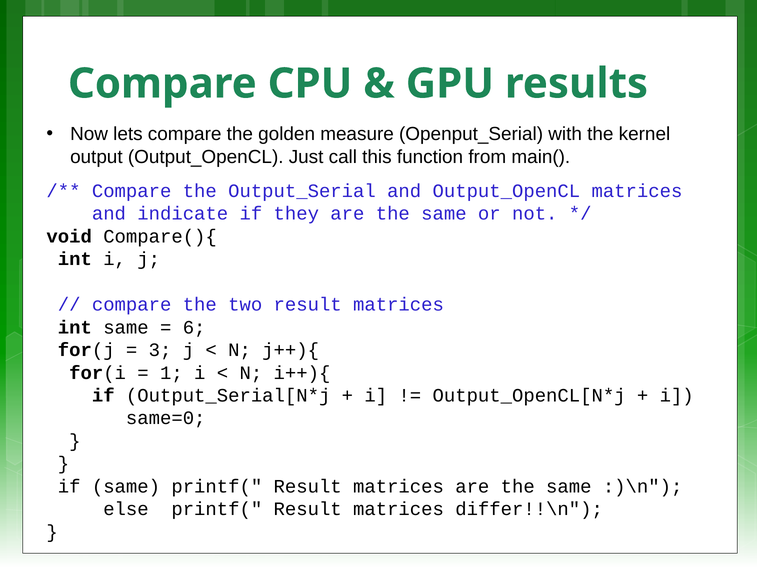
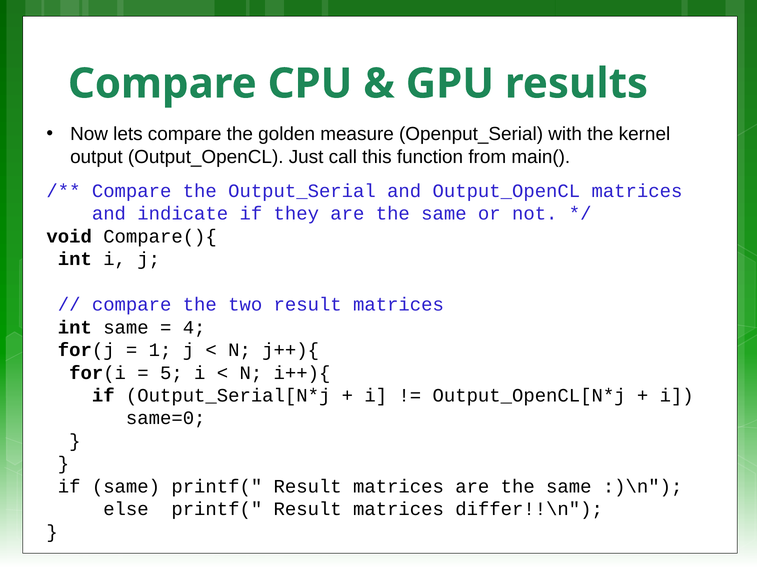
6: 6 -> 4 (194, 327)
3: 3 -> 1 (160, 350)
1: 1 -> 5 (171, 373)
